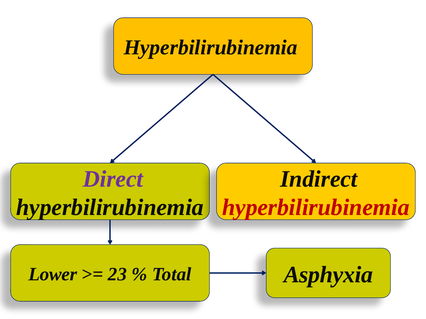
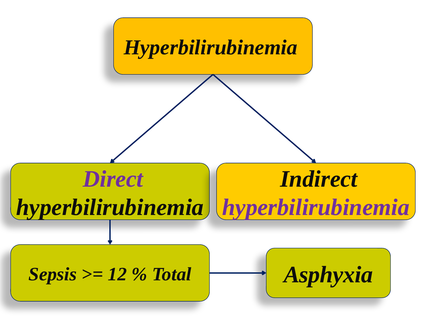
hyperbilirubinemia colour: red -> purple (316, 208)
Lower: Lower -> Sepsis (53, 275)
23: 23 -> 12 (117, 275)
